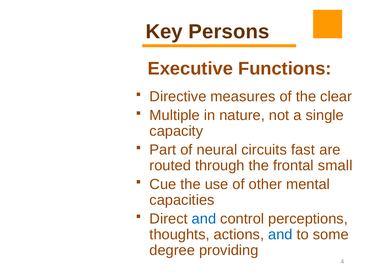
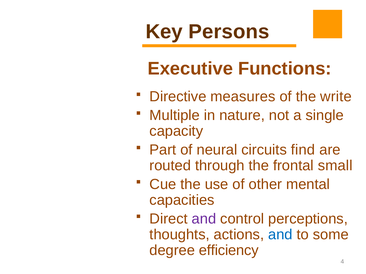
clear: clear -> write (336, 97)
fast: fast -> find (303, 150)
and colour: blue -> purple (204, 219)
providing: providing -> efficiency (229, 251)
